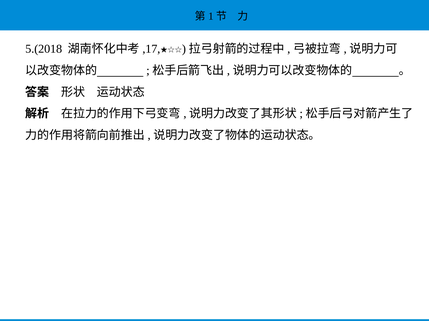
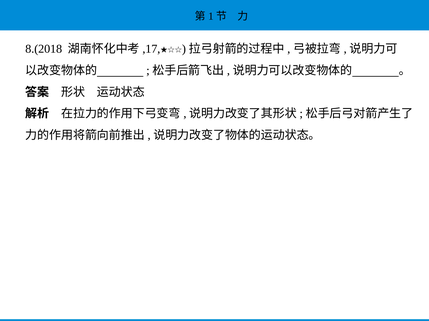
5.(2018: 5.(2018 -> 8.(2018 (44, 49)
